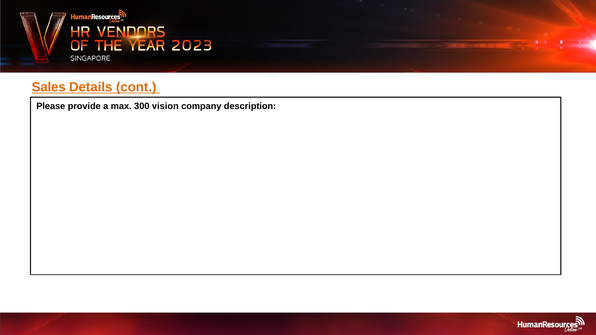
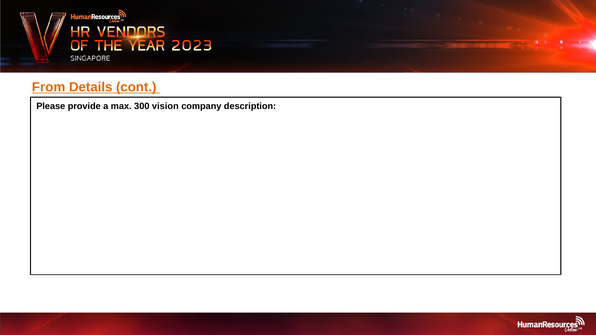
Sales: Sales -> From (49, 87)
